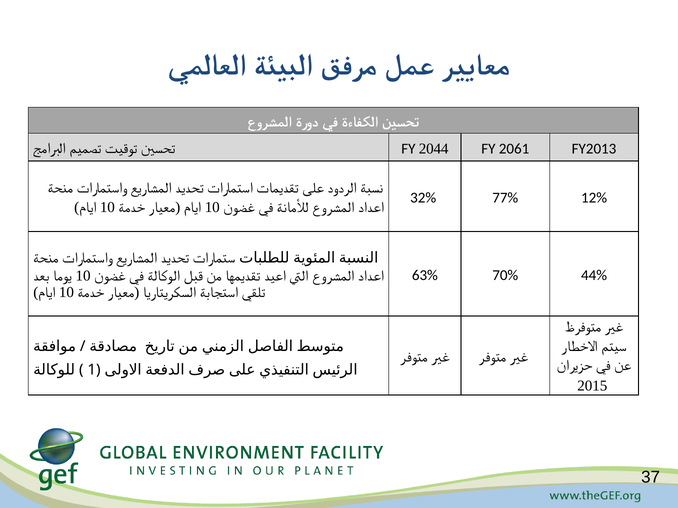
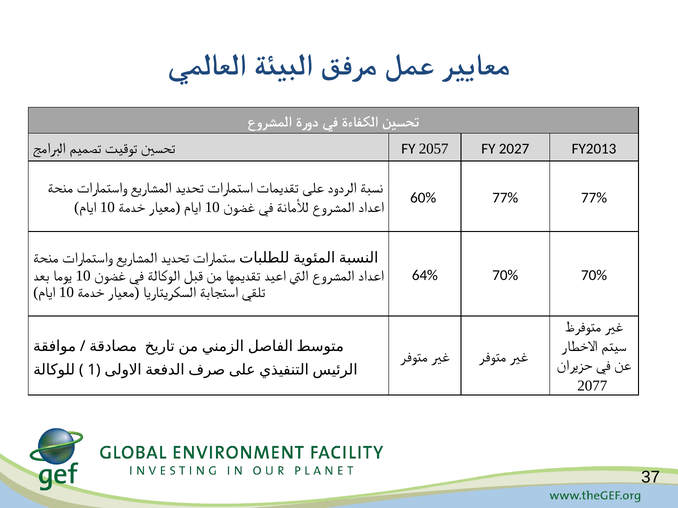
2044: 2044 -> 2057 (434, 149)
2061: 2061 -> 2027 (514, 149)
32%: 32% -> 60% (423, 198)
77% 12%: 12% -> 77% (594, 198)
63%: 63% -> 64% (425, 276)
70% 44%: 44% -> 70% (594, 276)
2015: 2015 -> 2077 (592, 386)
